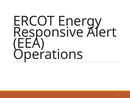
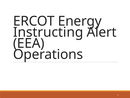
Responsive: Responsive -> Instructing (48, 32)
